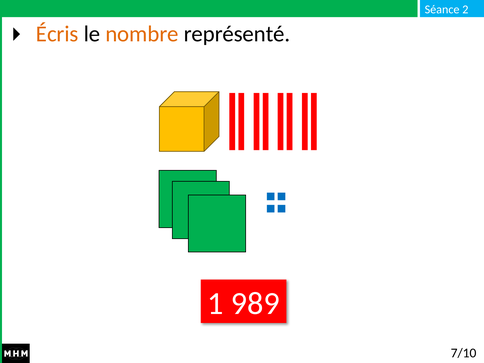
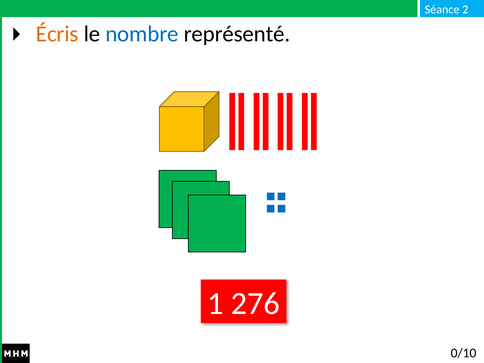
nombre colour: orange -> blue (142, 34)
989: 989 -> 276 (255, 304)
7/10: 7/10 -> 0/10 (464, 353)
